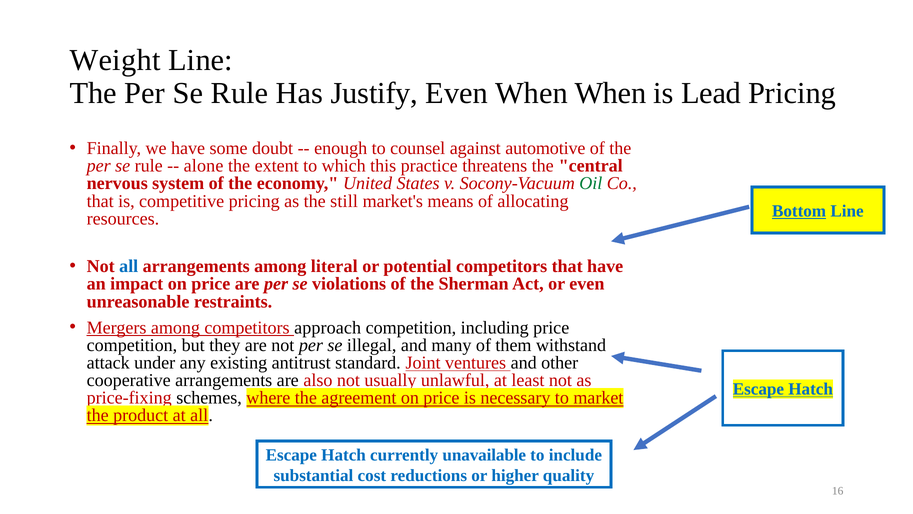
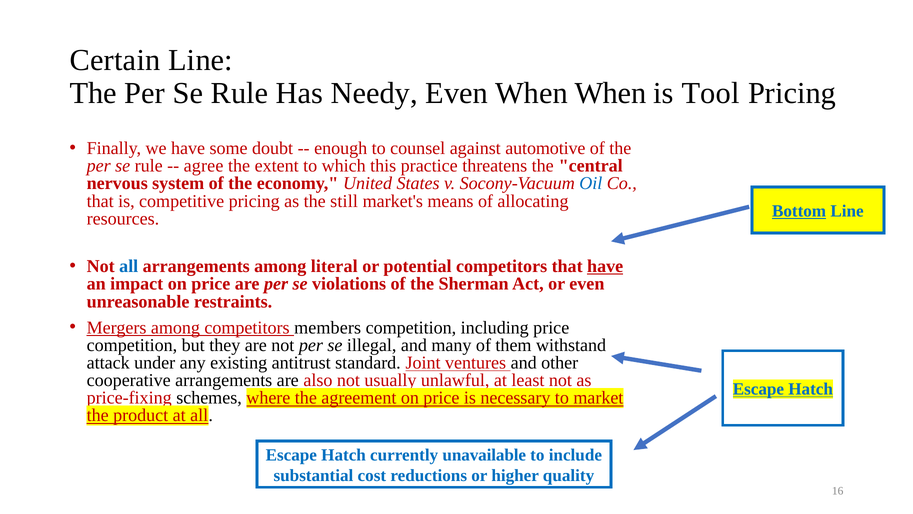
Weight: Weight -> Certain (115, 60)
Justify: Justify -> Needy (374, 93)
Lead: Lead -> Tool (711, 93)
alone: alone -> agree (204, 166)
Oil colour: green -> blue (591, 183)
have underline: none -> present (605, 266)
approach: approach -> members (328, 327)
